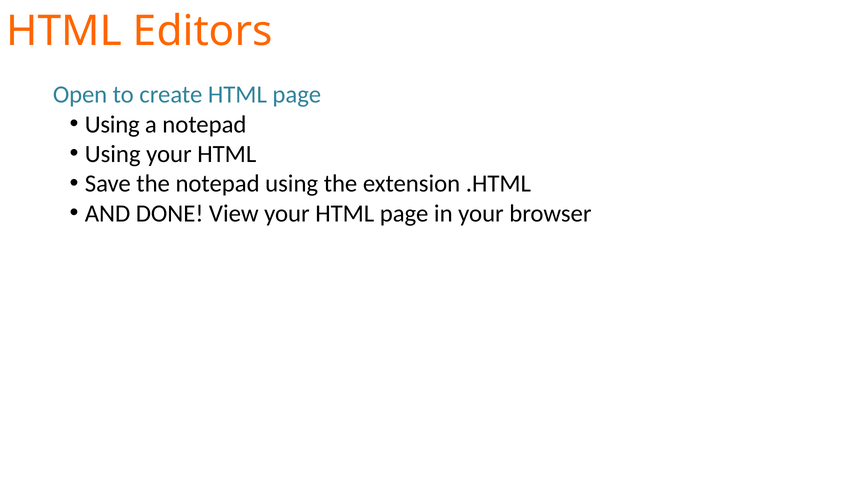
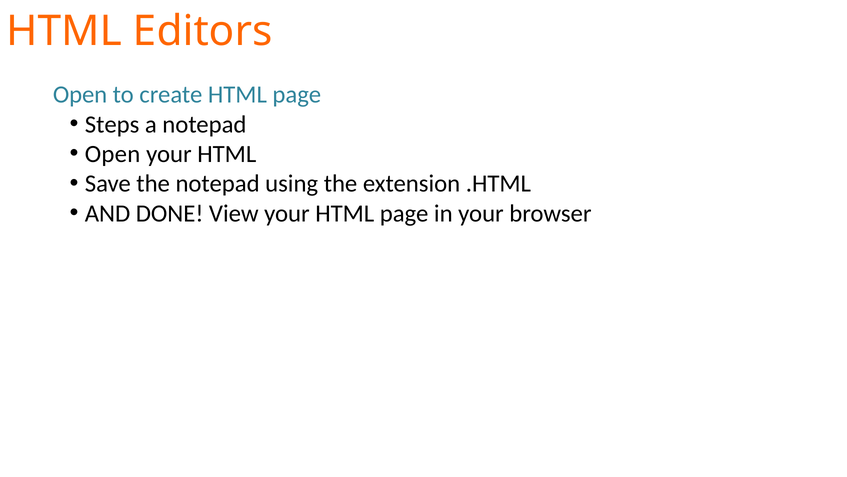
Using: Using -> Steps (112, 125)
Using: Using -> Open (113, 154)
